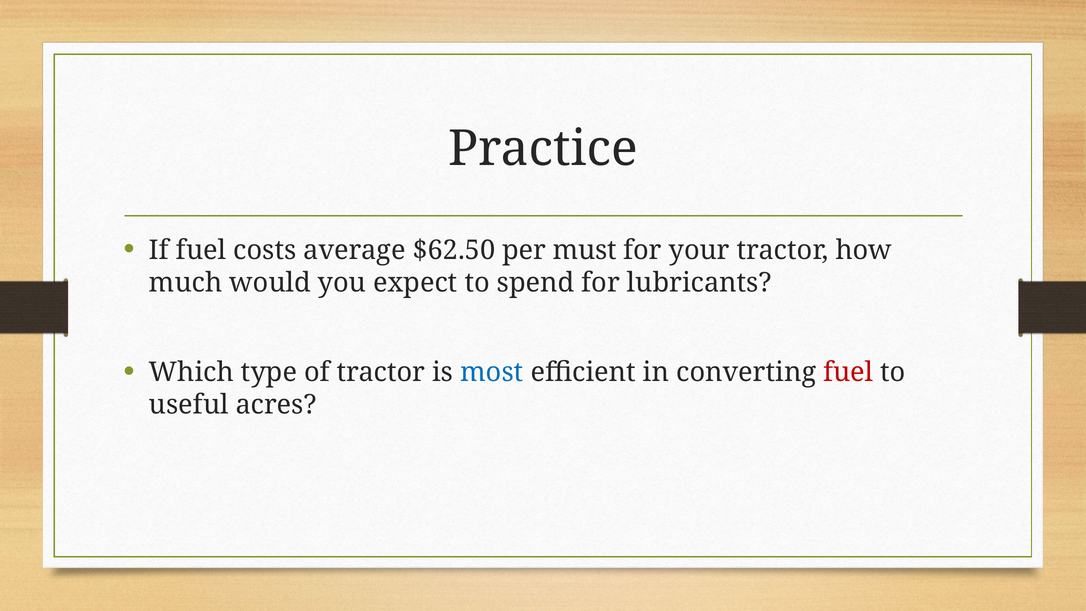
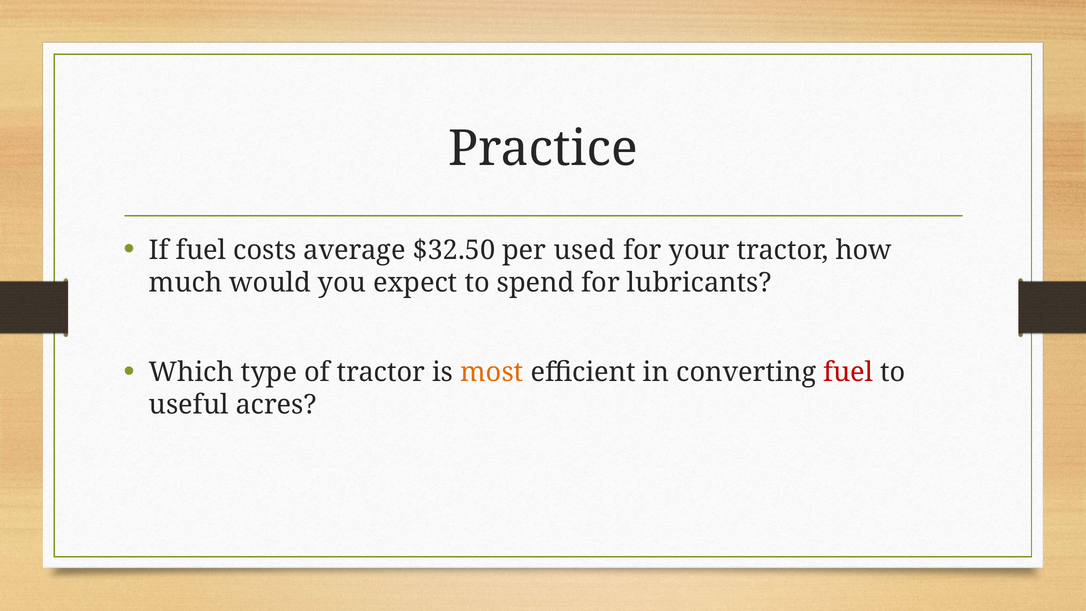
$62.50: $62.50 -> $32.50 (454, 250)
must: must -> used (585, 250)
most colour: blue -> orange (492, 372)
